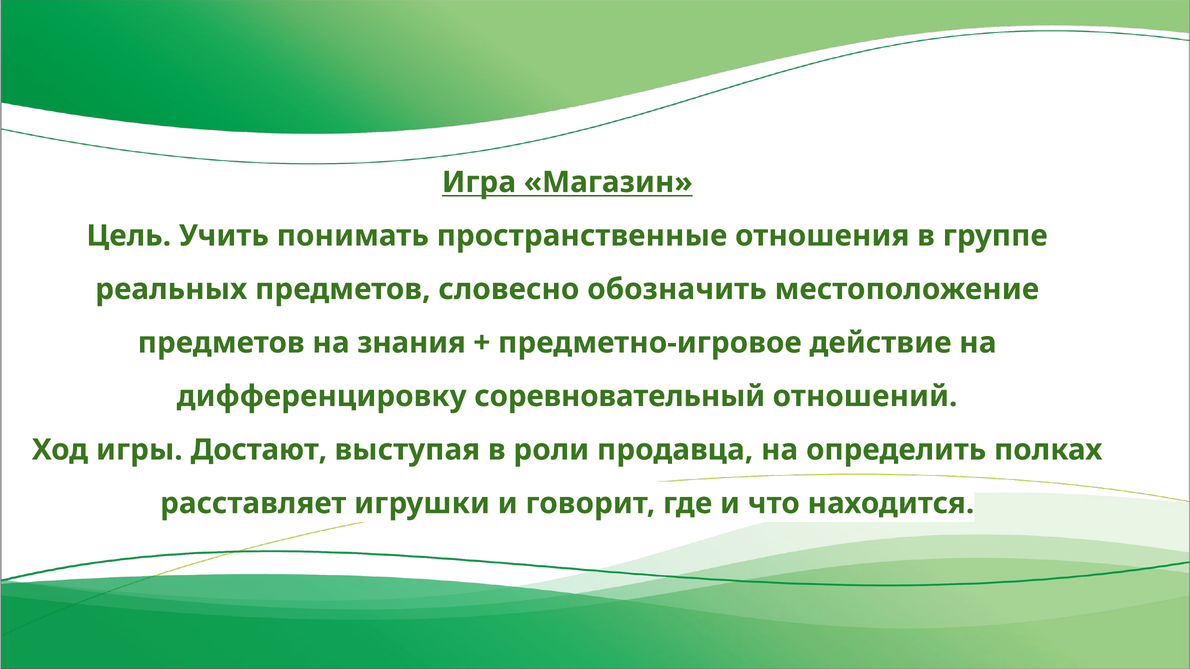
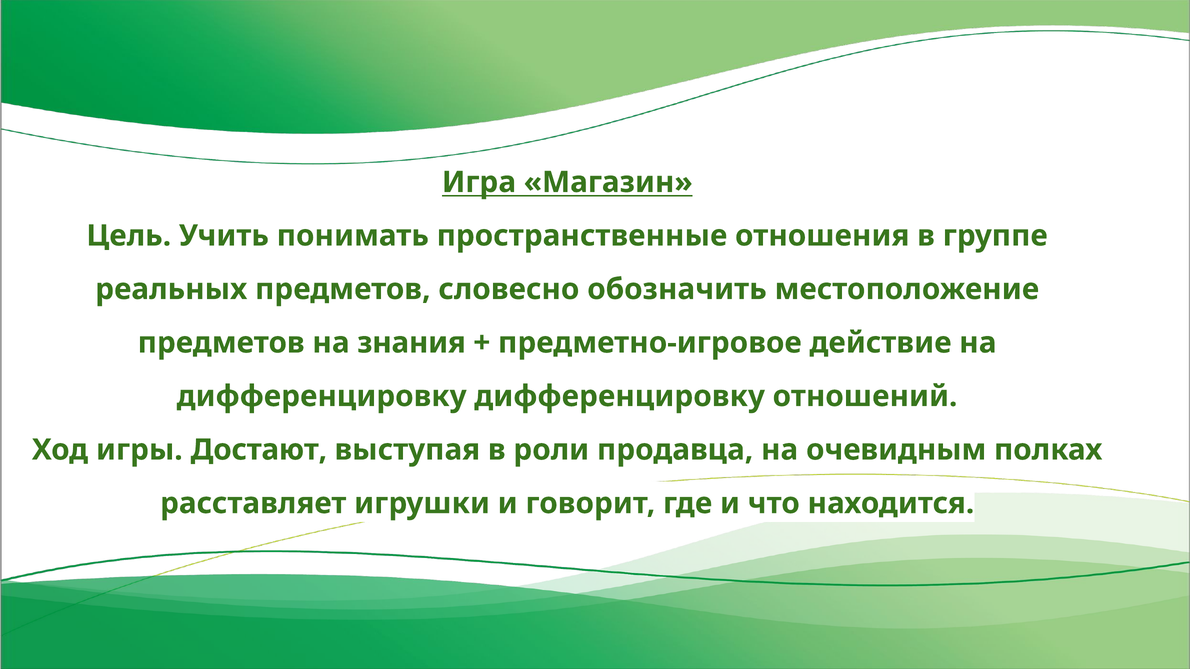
дифференцировку соревновательный: соревновательный -> дифференцировку (620, 397)
определить: определить -> очевидным (896, 450)
